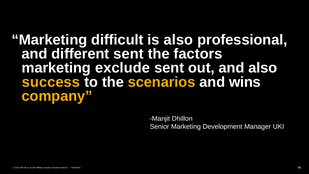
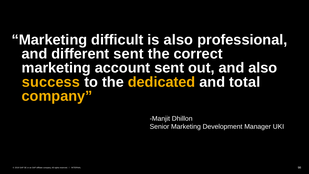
factors: factors -> correct (198, 54)
exclude: exclude -> account (123, 68)
scenarios: scenarios -> dedicated (162, 82)
wins: wins -> total (245, 82)
